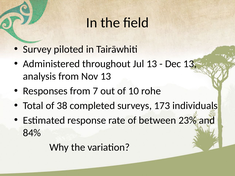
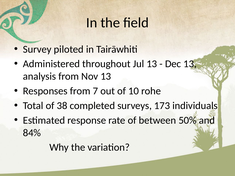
23%: 23% -> 50% (188, 120)
